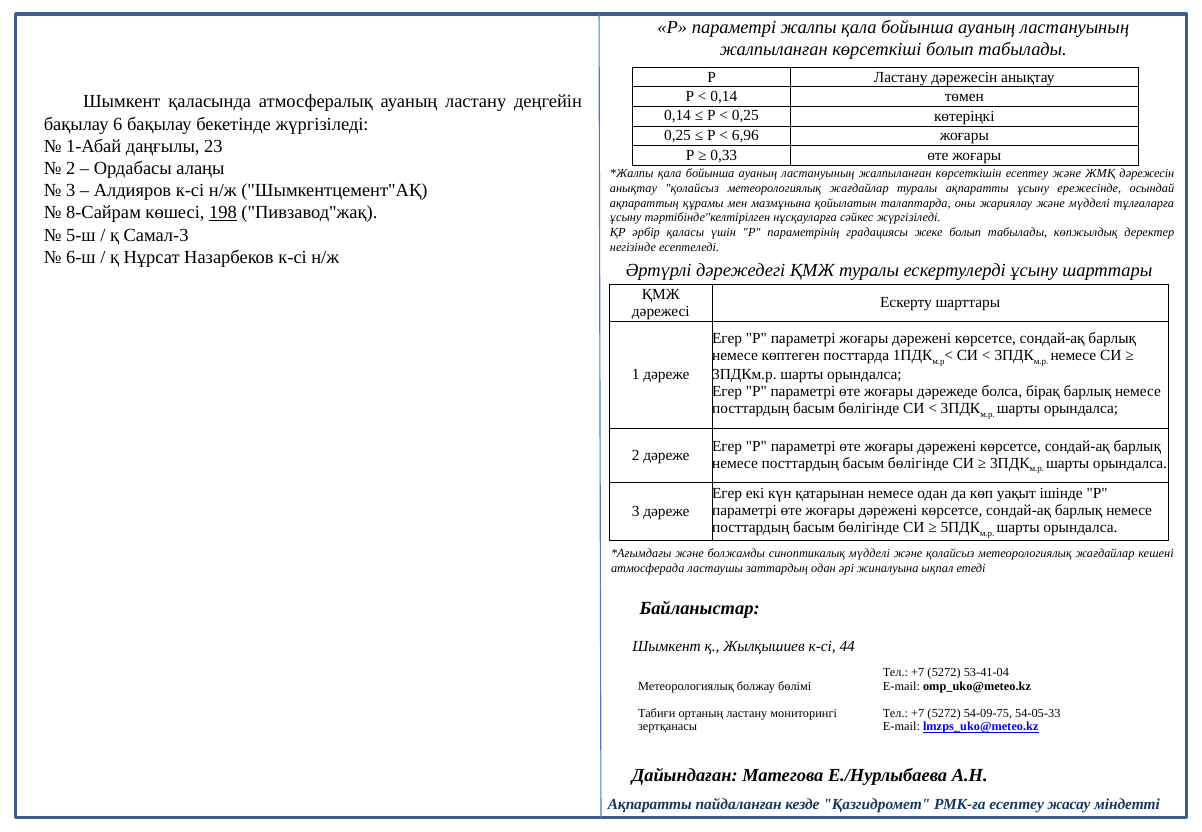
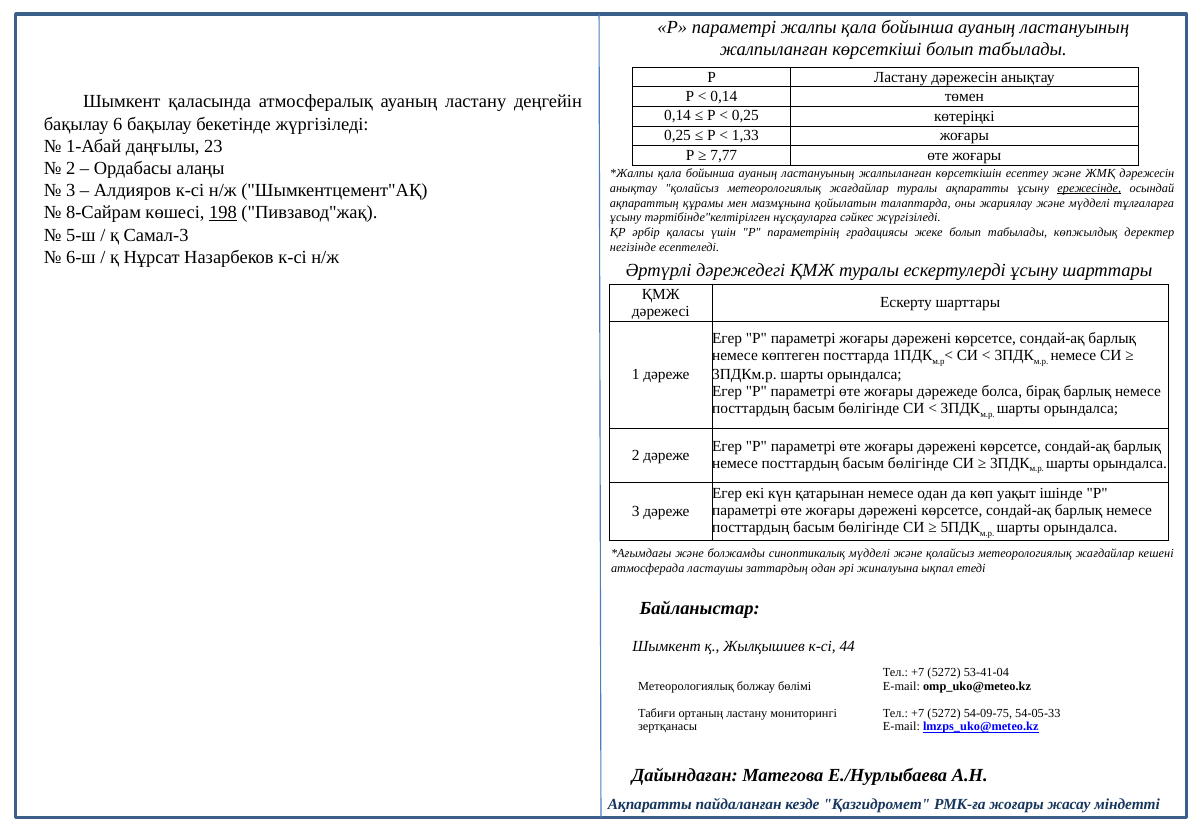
6,96: 6,96 -> 1,33 (745, 136)
0,33: 0,33 -> 7,77 (724, 155)
ережесінде underline: none -> present (1089, 188)
РМК-ға есептеу: есептеу -> жоғары (1017, 805)
